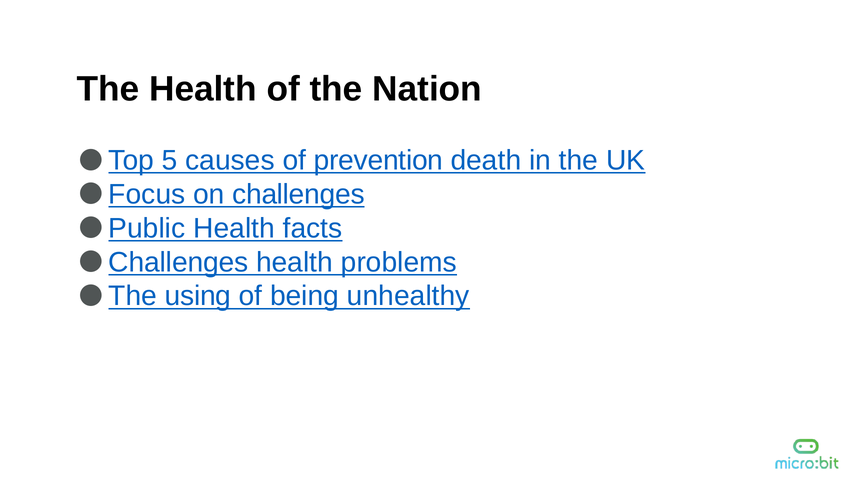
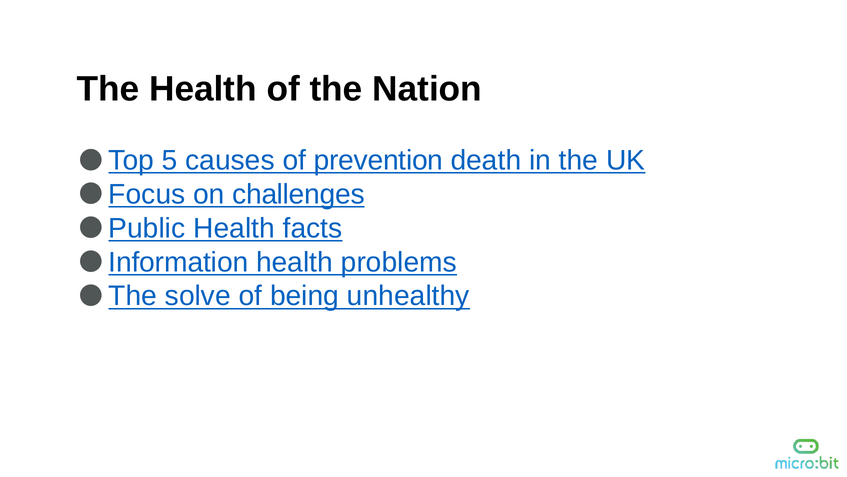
Challenges: Challenges -> Information (178, 262)
using: using -> solve (198, 296)
